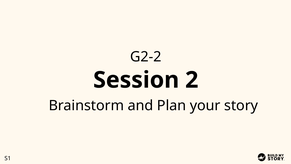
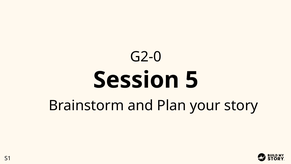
G2-2: G2-2 -> G2-0 (146, 57)
2: 2 -> 5 (192, 80)
